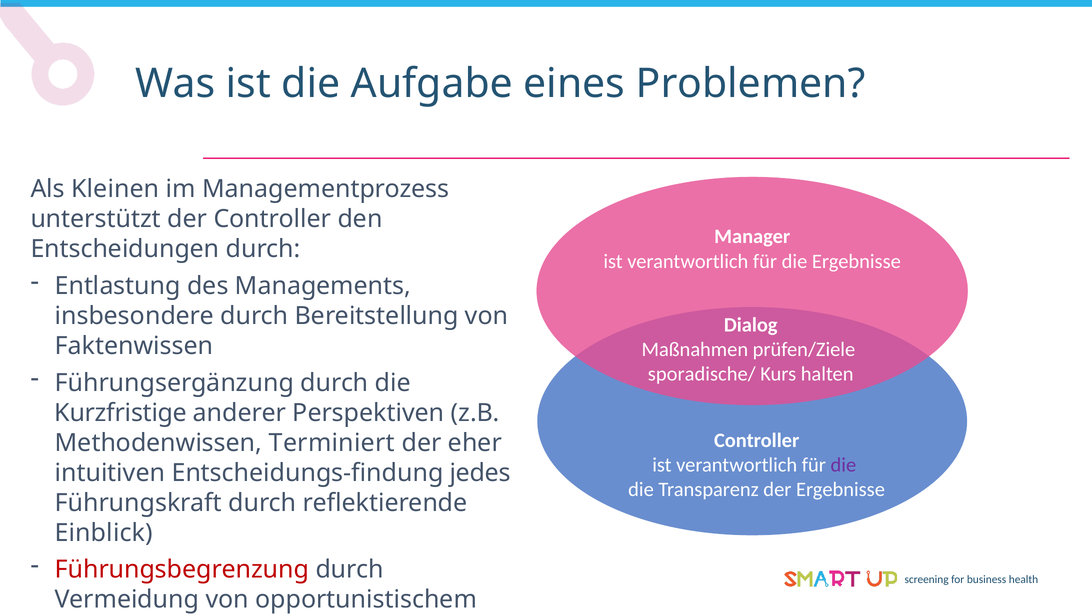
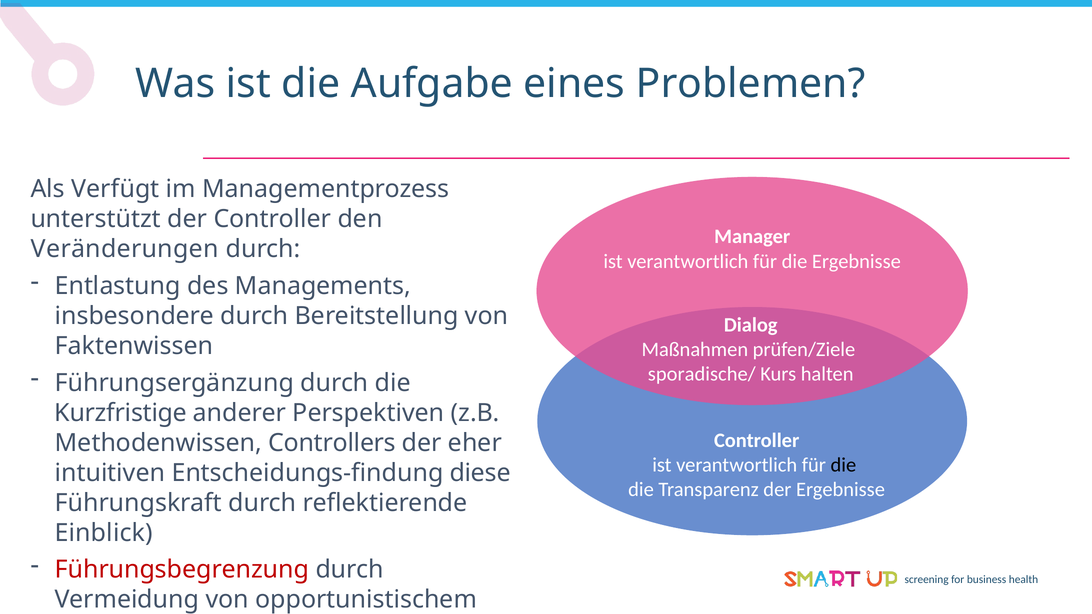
Kleinen: Kleinen -> Verfügt (115, 189)
Entscheidungen: Entscheidungen -> Veränderungen (125, 249)
Terminiert: Terminiert -> Controllers (332, 443)
die colour: purple -> black (843, 465)
jedes: jedes -> diese (480, 473)
